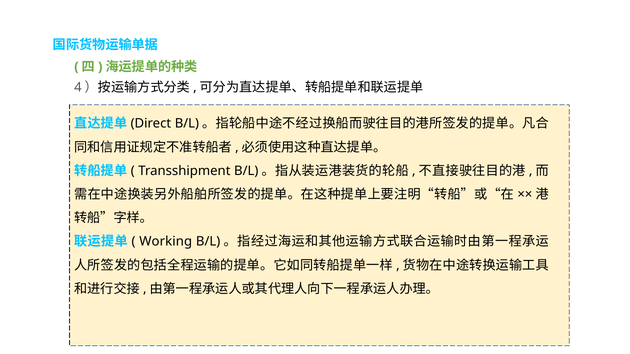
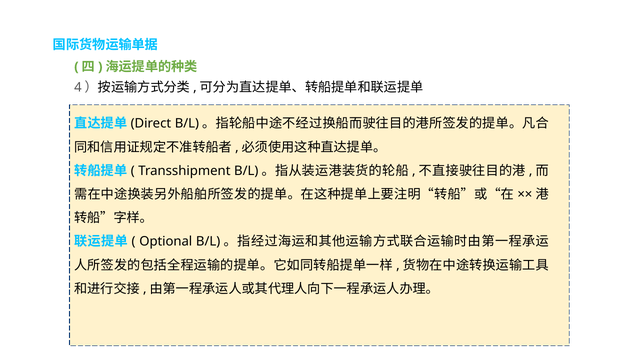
Working: Working -> Optional (166, 242)
